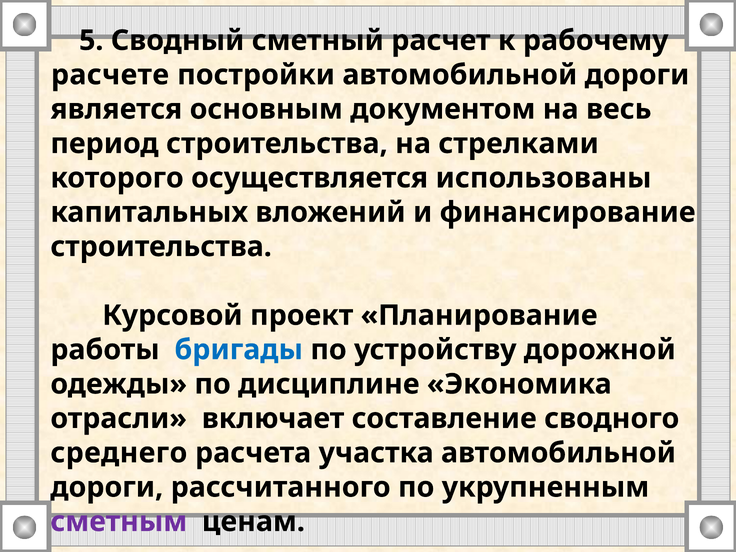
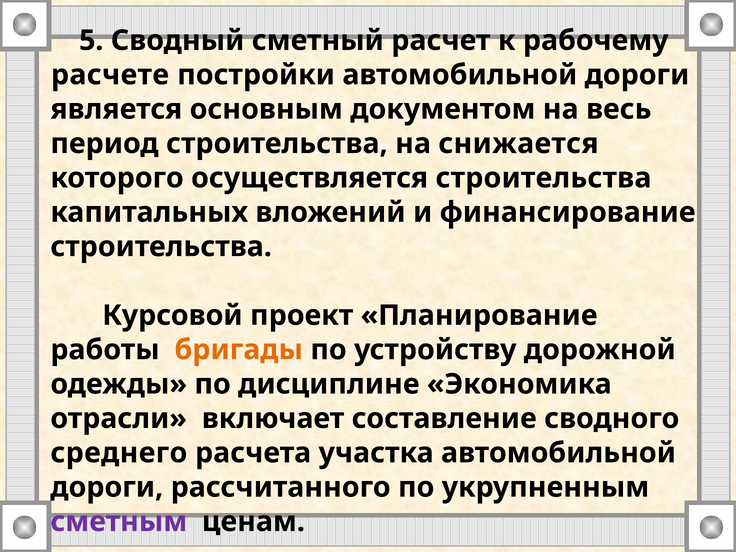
стрелками: стрелками -> снижается (518, 144)
осуществляется использованы: использованы -> строительства (543, 178)
бригады colour: blue -> orange (239, 350)
